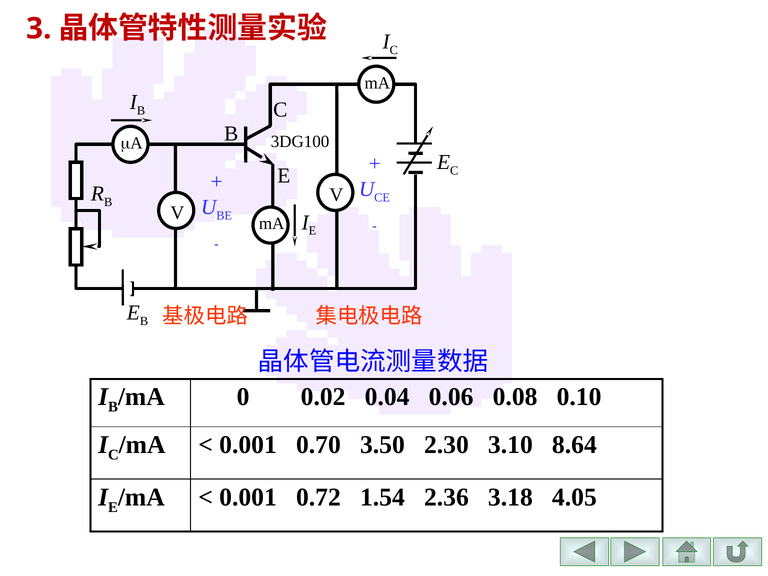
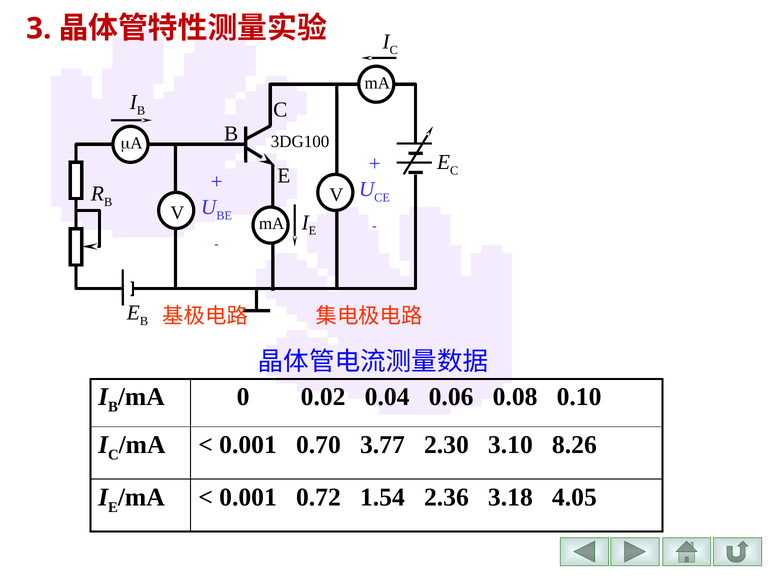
3.50: 3.50 -> 3.77 (382, 445)
8.64: 8.64 -> 8.26 (574, 445)
